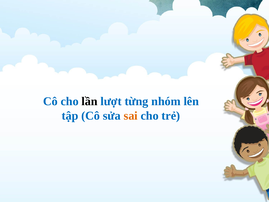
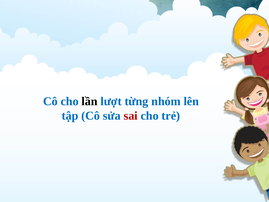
sai colour: orange -> red (131, 116)
